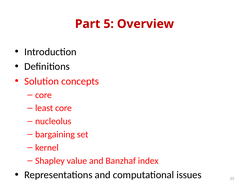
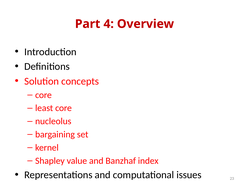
5: 5 -> 4 (109, 24)
